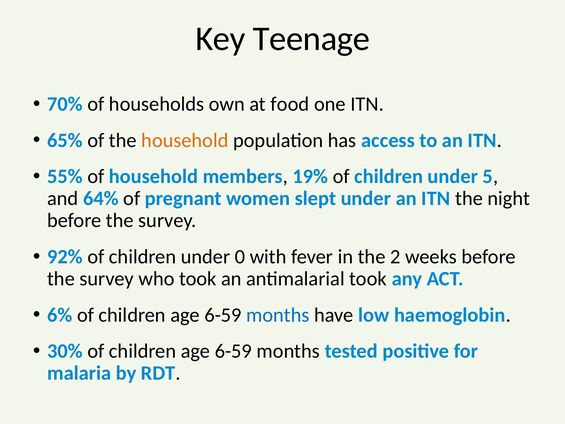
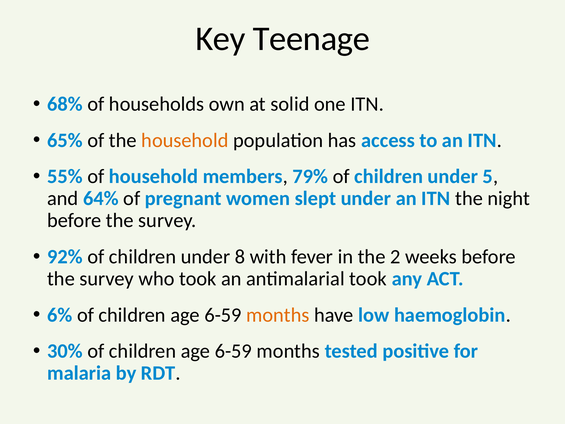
70%: 70% -> 68% (65, 104)
food: food -> solid (290, 104)
19%: 19% -> 79% (310, 176)
0: 0 -> 8 (240, 257)
months colour: blue -> orange (278, 315)
